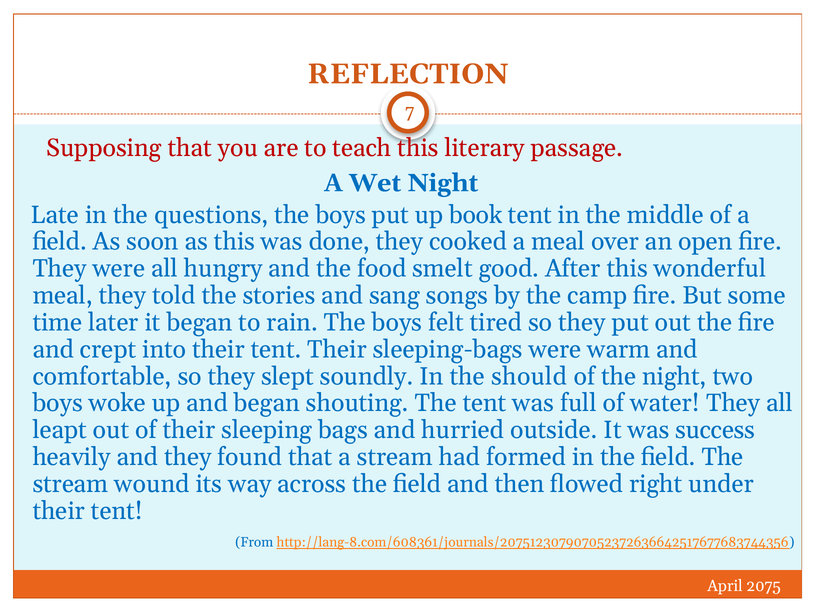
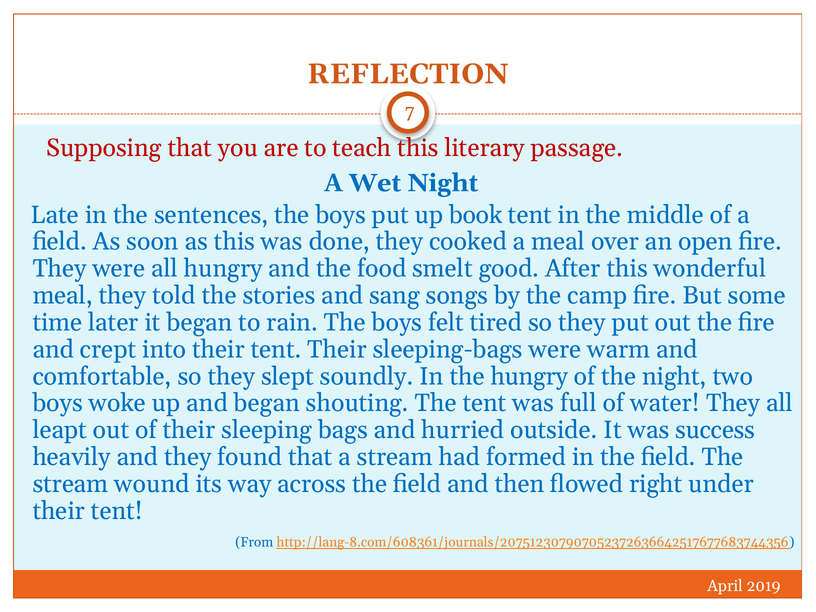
questions: questions -> sentences (211, 215)
the should: should -> hungry (529, 376)
2075: 2075 -> 2019 (764, 586)
